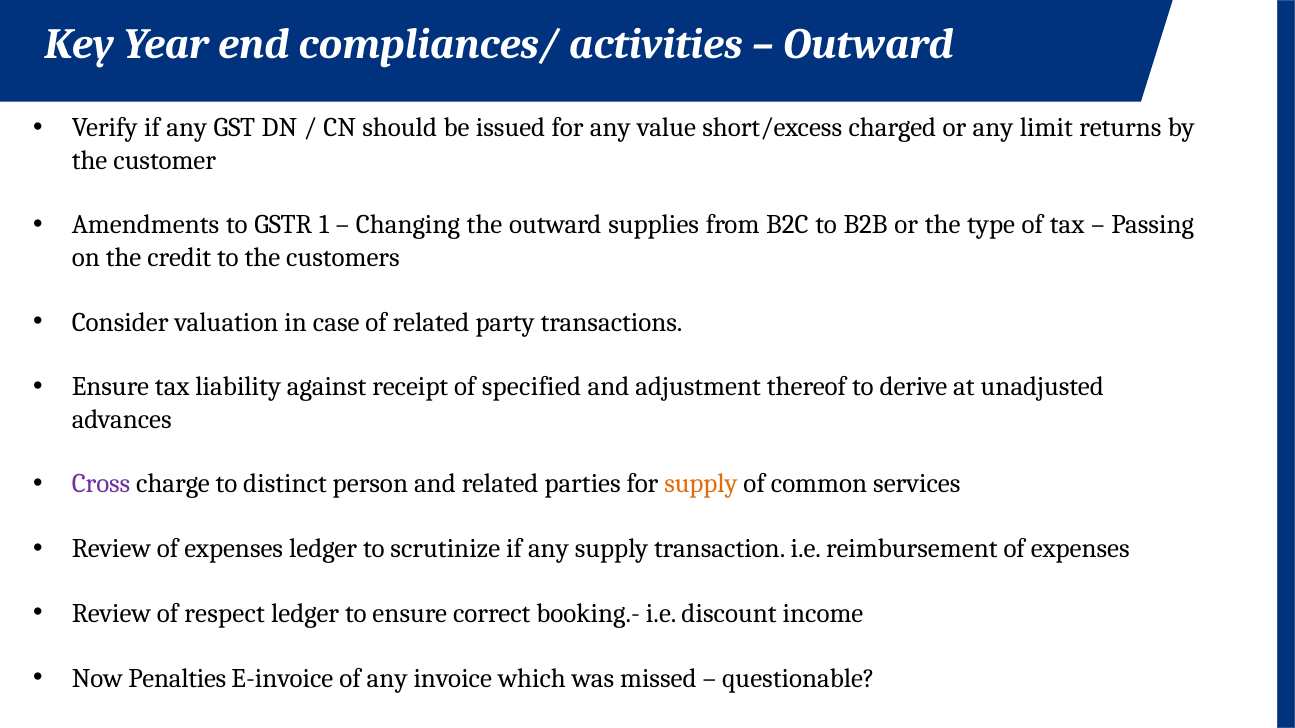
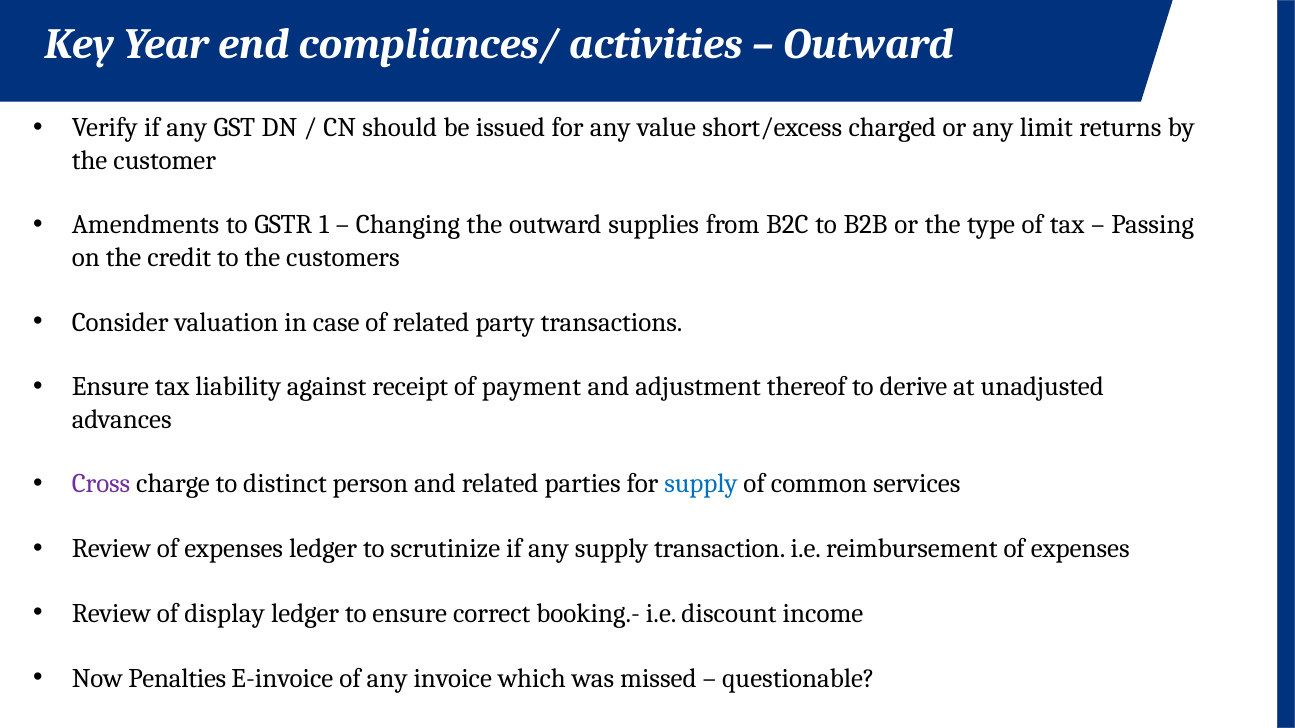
specified: specified -> payment (532, 387)
supply colour: orange -> blue (701, 484)
respect: respect -> display (225, 614)
